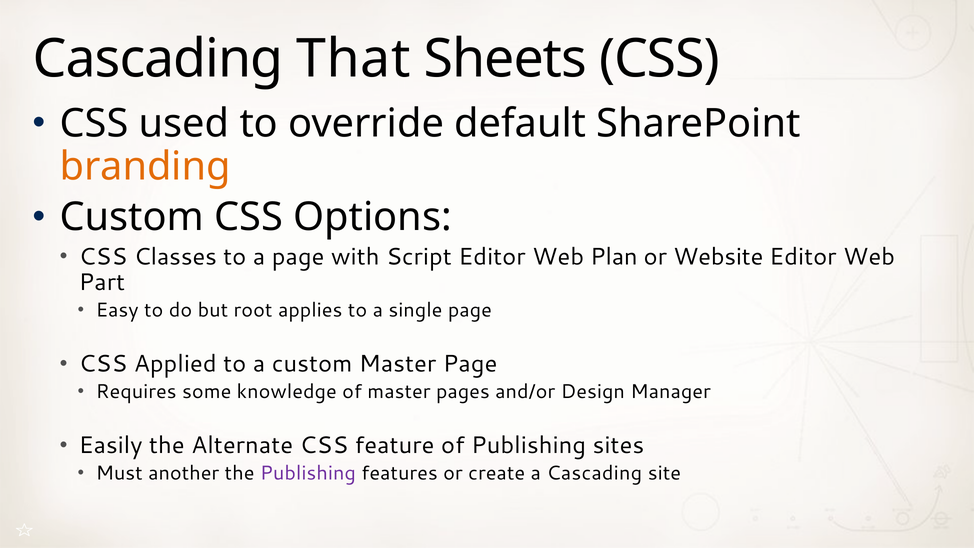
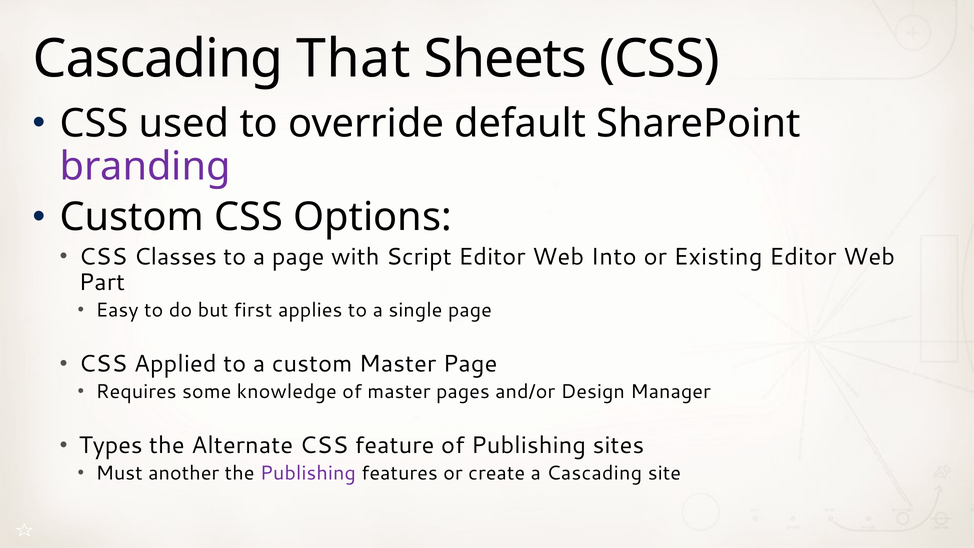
branding colour: orange -> purple (145, 166)
Plan: Plan -> Into (614, 257)
Website: Website -> Existing (718, 257)
root: root -> first (253, 310)
Easily: Easily -> Types (111, 445)
